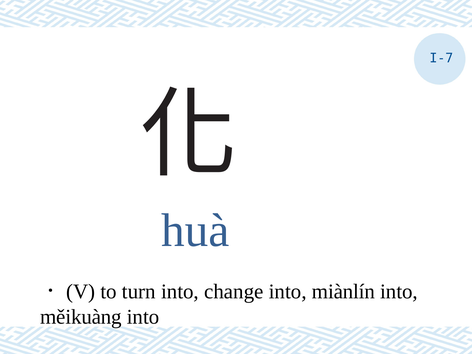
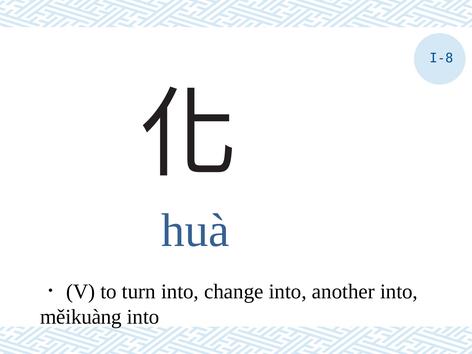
I-7: I-7 -> I-8 (441, 58)
miànlín: miànlín -> another (343, 292)
